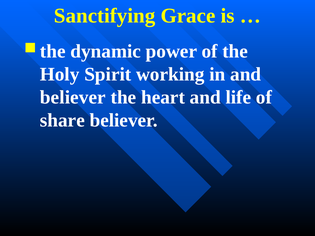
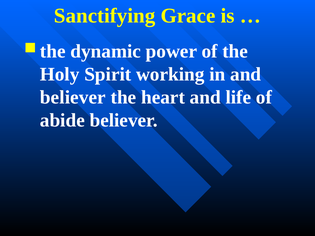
share: share -> abide (62, 121)
